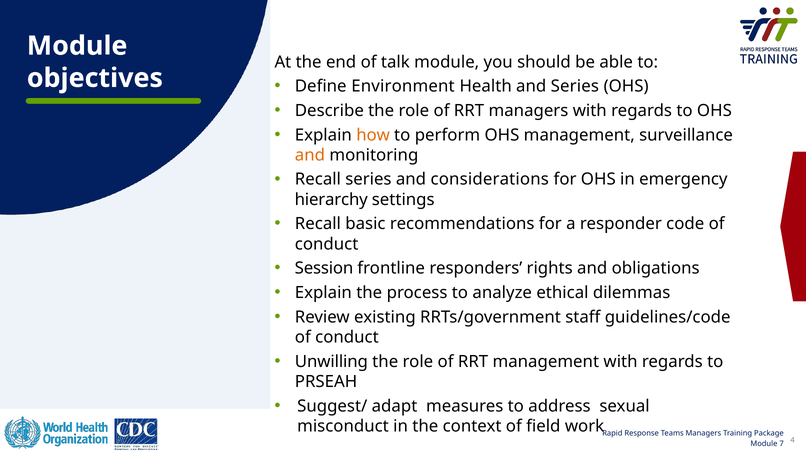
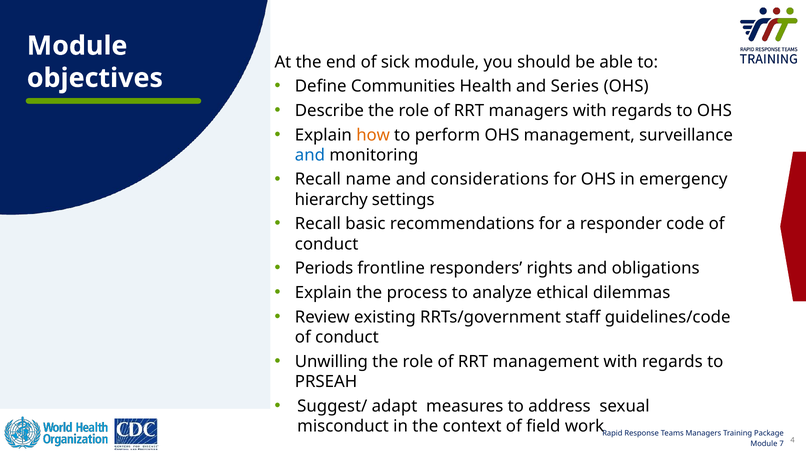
talk: talk -> sick (395, 62)
Environment: Environment -> Communities (403, 86)
and colour: orange -> blue (310, 155)
Recall series: series -> name (368, 180)
Session: Session -> Periods (324, 269)
